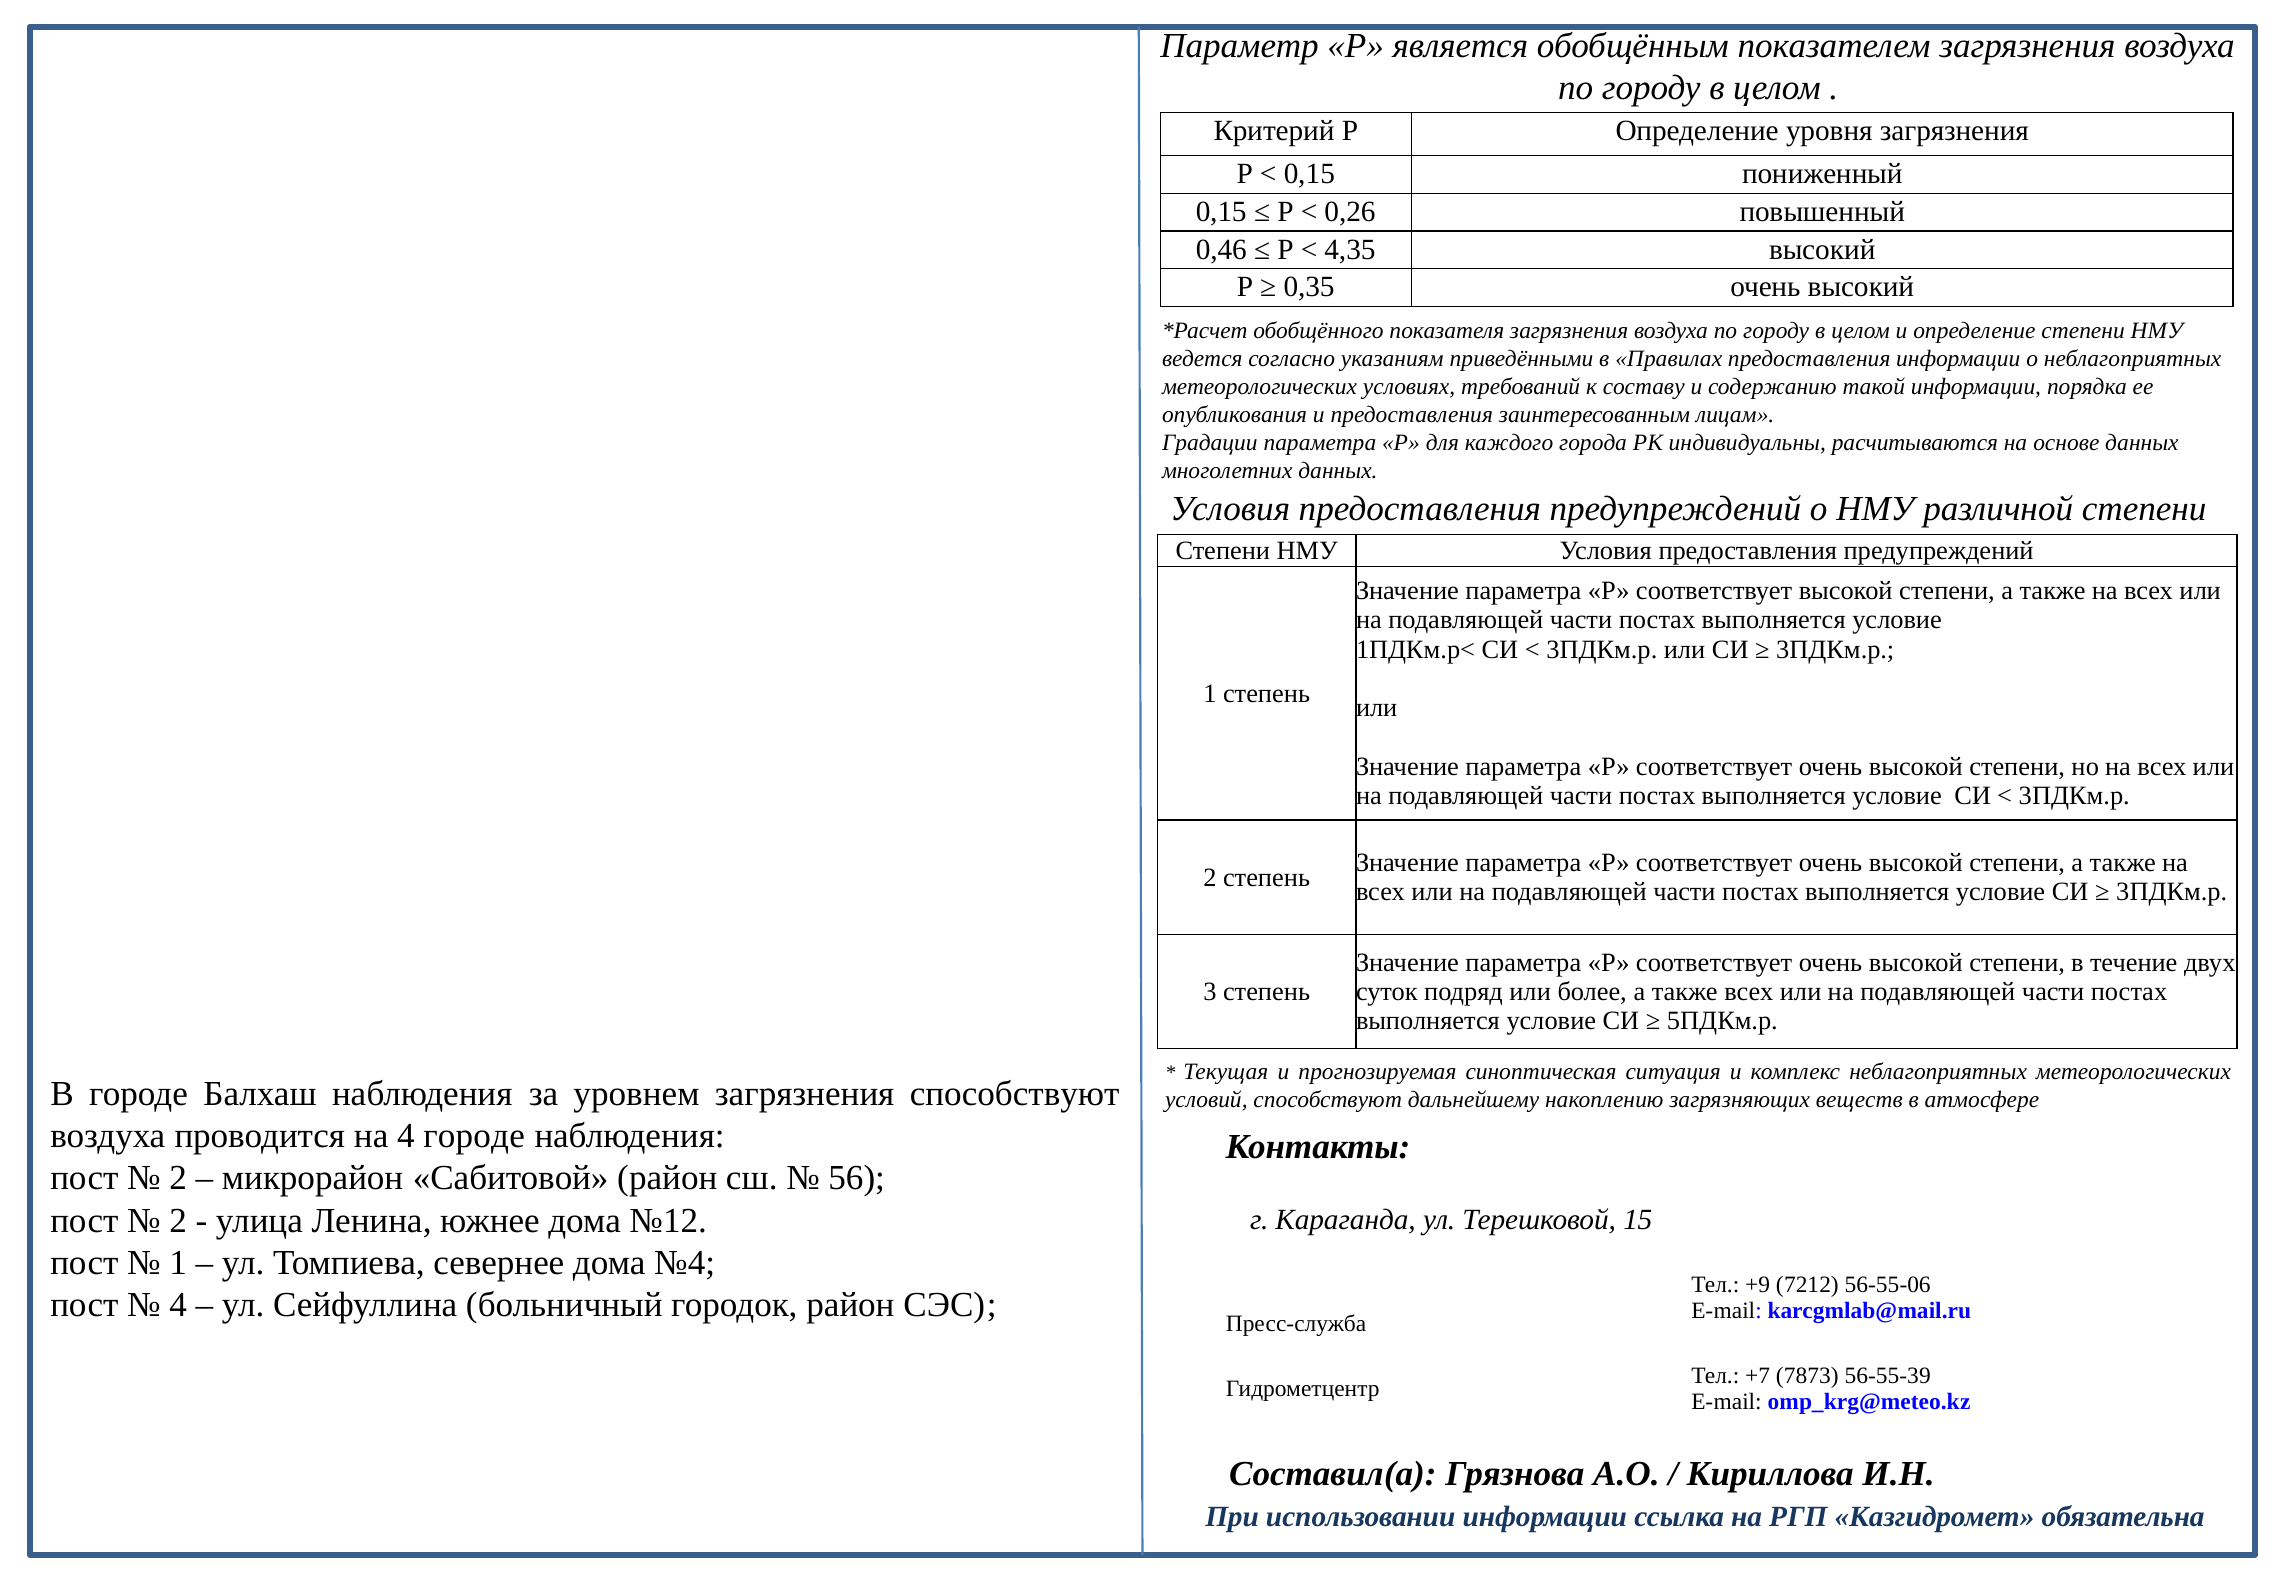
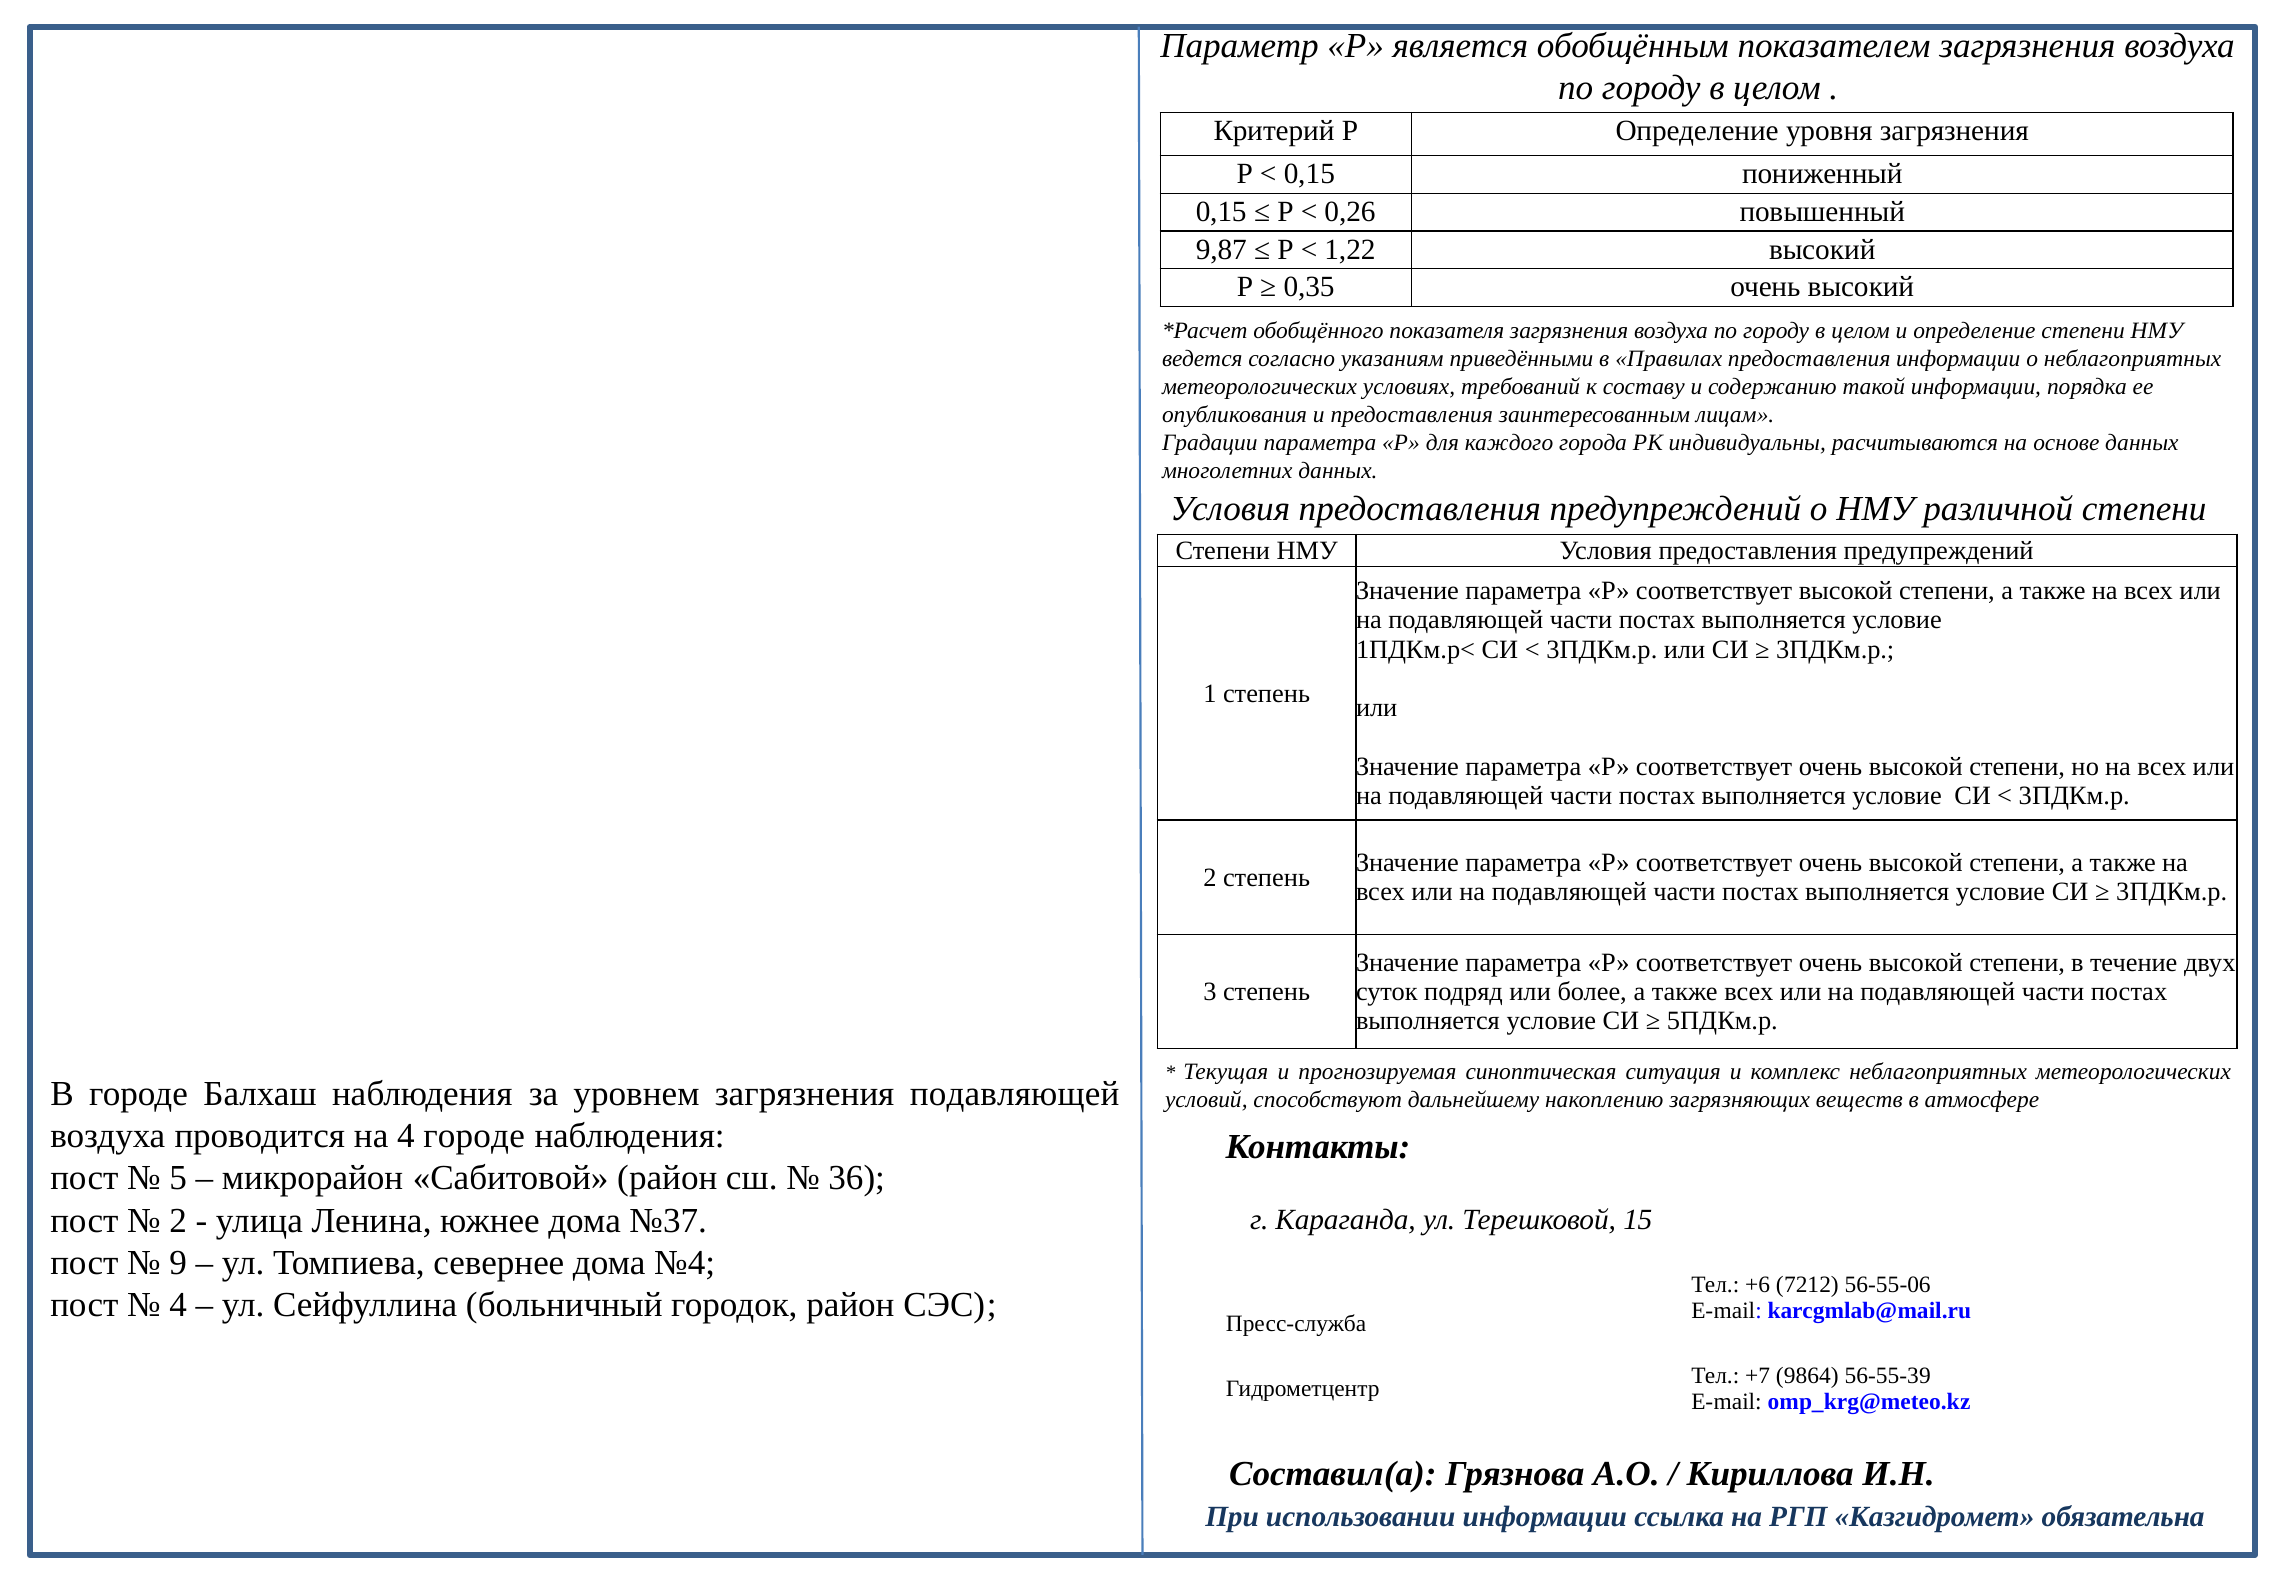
0,46: 0,46 -> 9,87 (1221, 249)
4,35: 4,35 -> 1,22 (1350, 249)
загрязнения способствуют: способствуют -> подавляющей (1015, 1094)
2: 2 -> 5 (178, 1178)
56: 56 -> 36 (857, 1178)
№12: №12 -> №37 (668, 1220)
1: 1 -> 9 (178, 1263)
+9: +9 -> +6 (1758, 1285)
7873: 7873 -> 9864 (1807, 1376)
